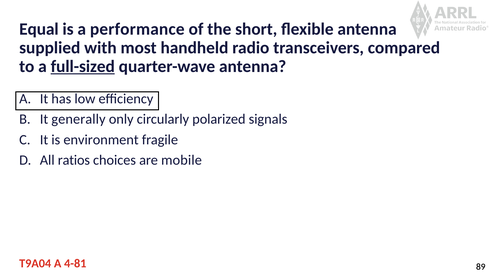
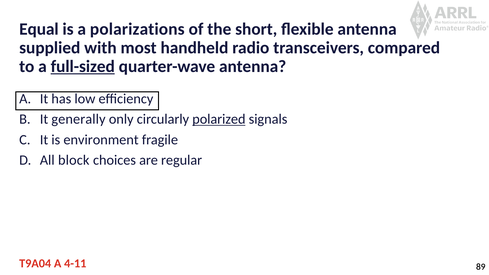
performance: performance -> polarizations (137, 29)
polarized underline: none -> present (219, 119)
ratios: ratios -> block (74, 160)
mobile: mobile -> regular (182, 160)
4-81: 4-81 -> 4-11 (75, 263)
